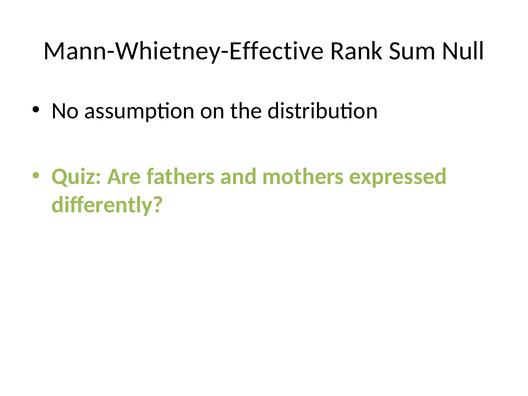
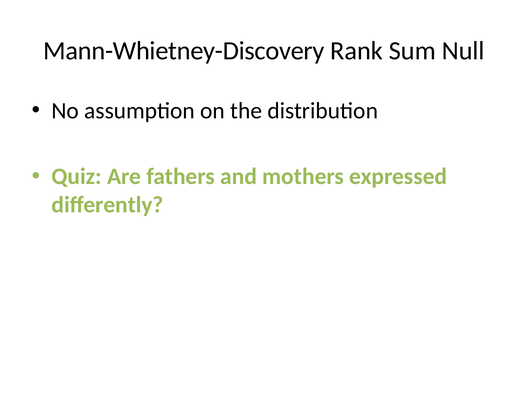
Mann-Whietney-Effective: Mann-Whietney-Effective -> Mann-Whietney-Discovery (184, 51)
